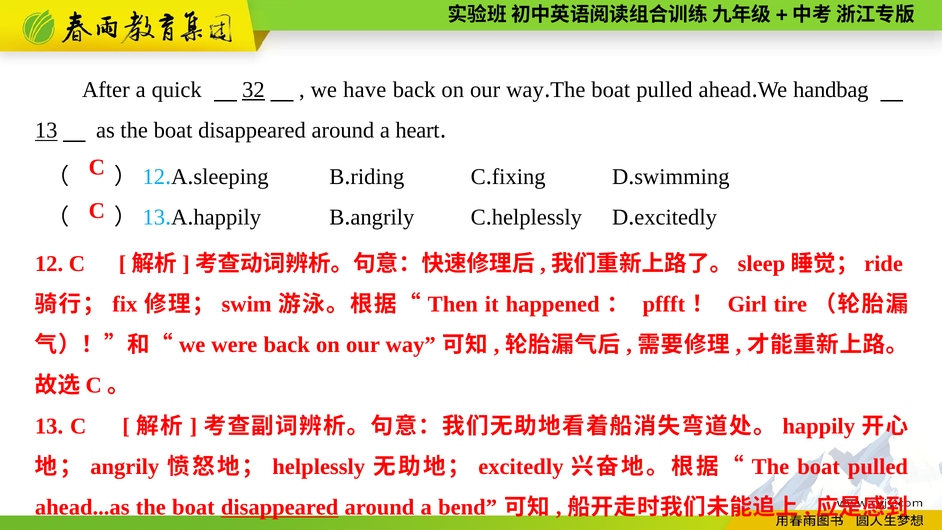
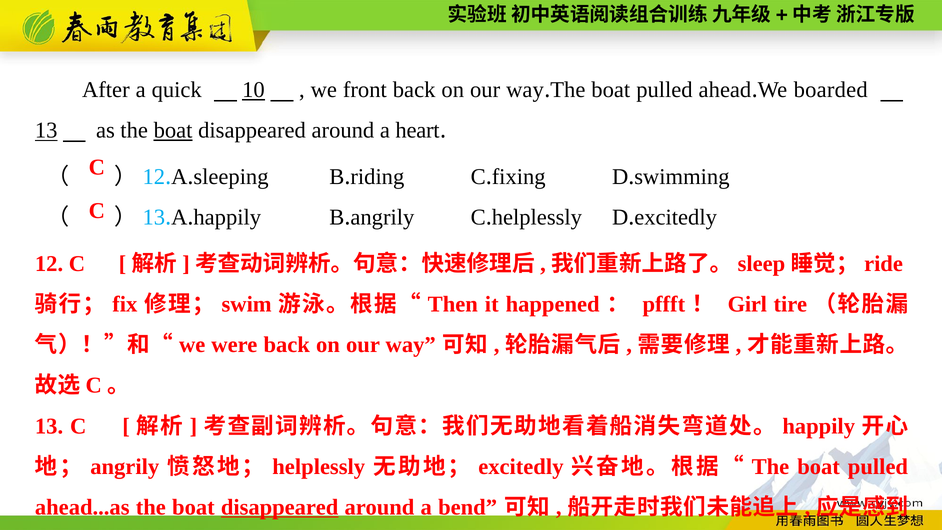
32: 32 -> 10 (253, 90)
have: have -> front (365, 90)
handbag: handbag -> boarded (831, 90)
boat underline: none -> present (173, 130)
